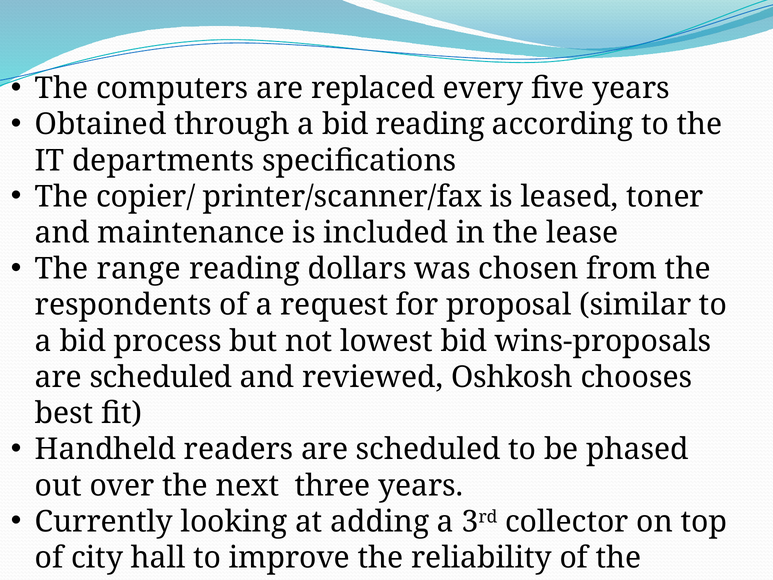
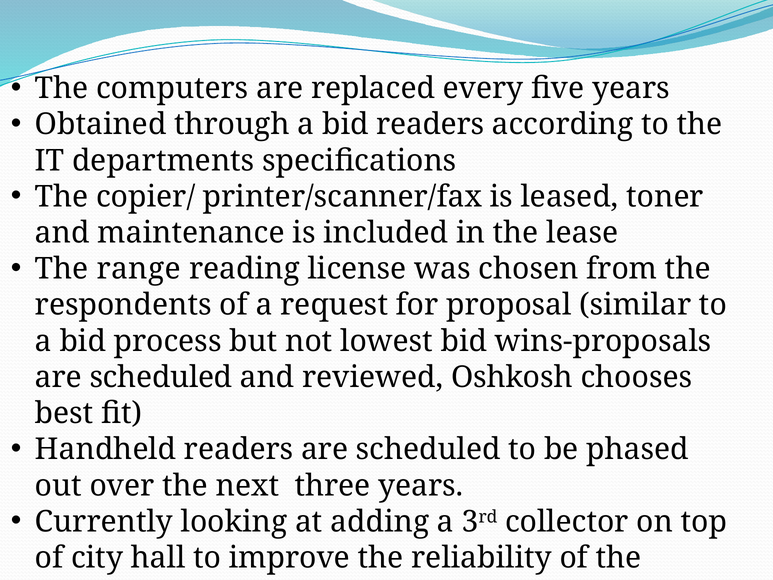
bid reading: reading -> readers (430, 124)
dollars: dollars -> license (357, 269)
